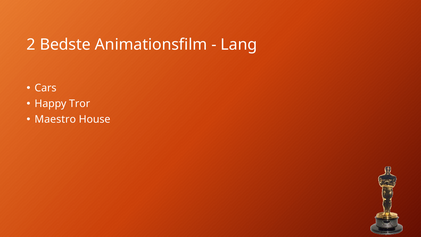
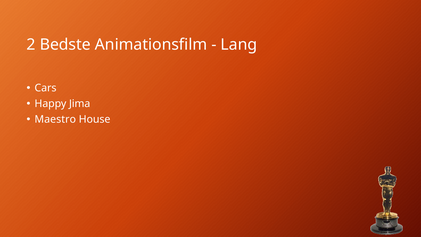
Tror: Tror -> Jima (80, 104)
